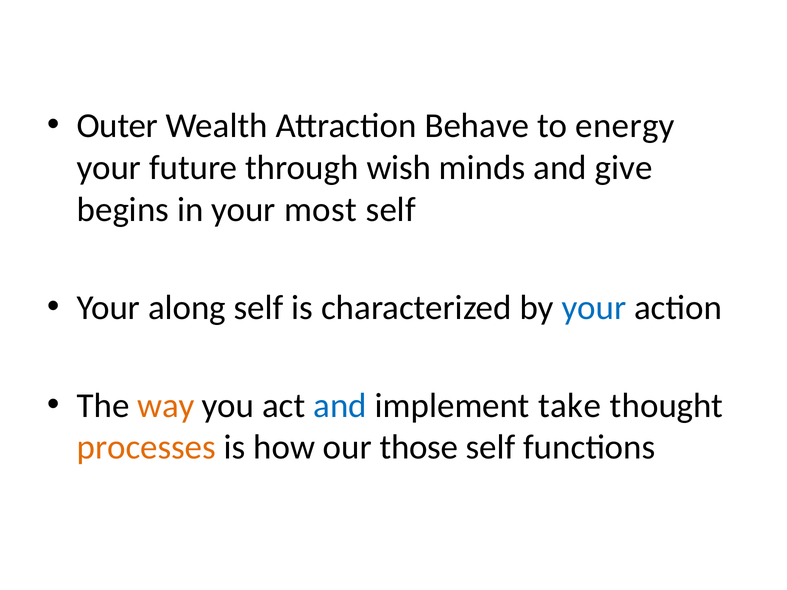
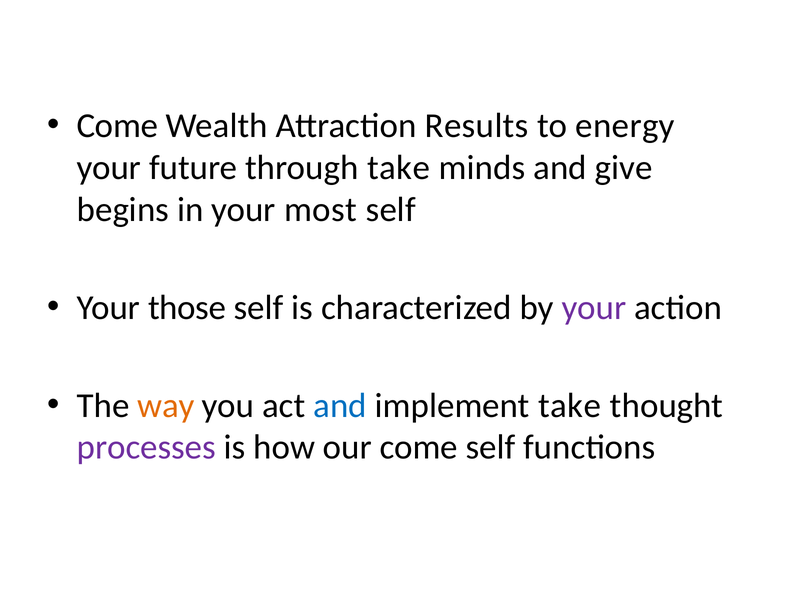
Outer: Outer -> Come (117, 126)
Behave: Behave -> Results (477, 126)
through wish: wish -> take (399, 168)
along: along -> those (187, 308)
your colour: blue -> purple (594, 308)
processes colour: orange -> purple (146, 448)
our those: those -> come (419, 448)
